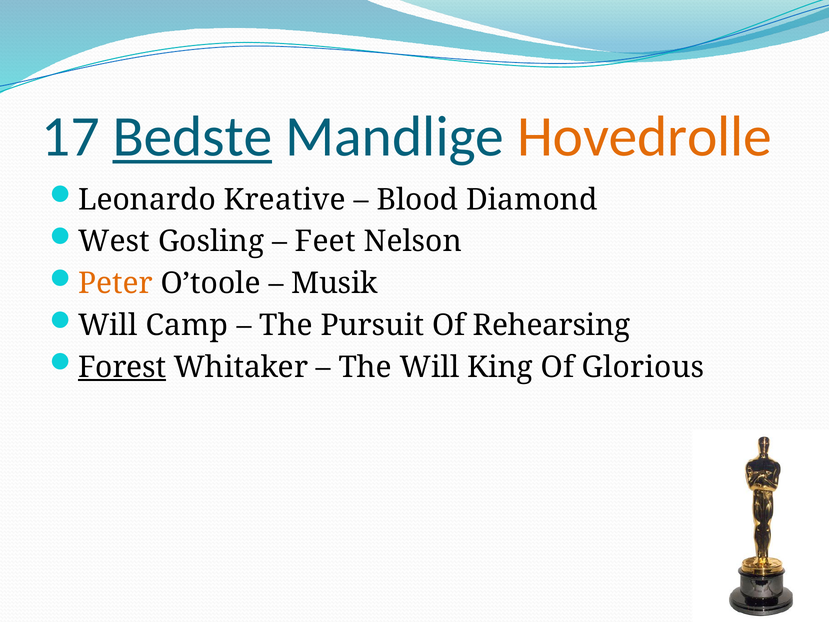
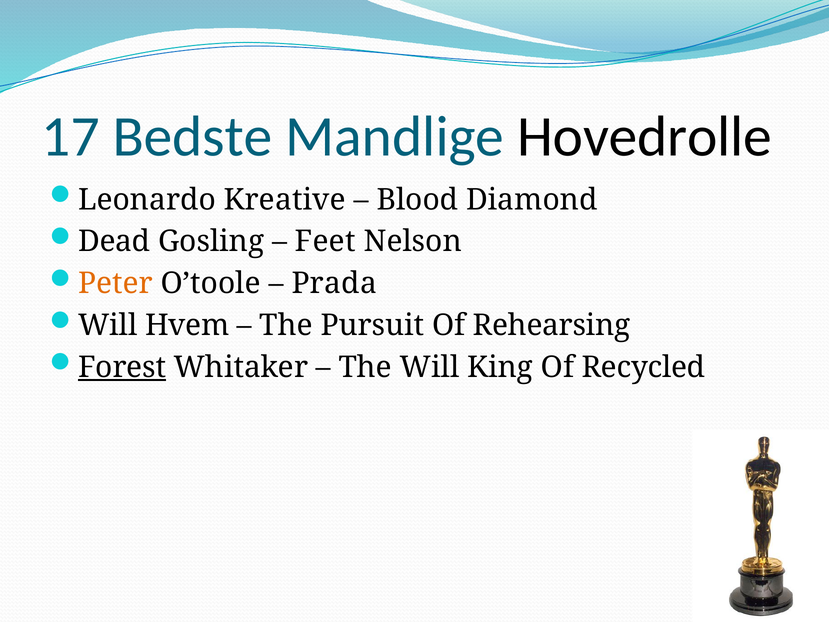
Bedste underline: present -> none (192, 137)
Hovedrolle colour: orange -> black (645, 137)
West: West -> Dead (114, 241)
Musik: Musik -> Prada (334, 283)
Camp: Camp -> Hvem (187, 325)
Glorious: Glorious -> Recycled (643, 367)
